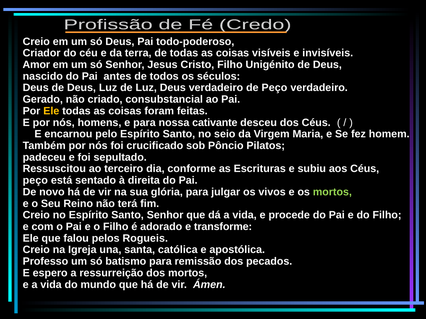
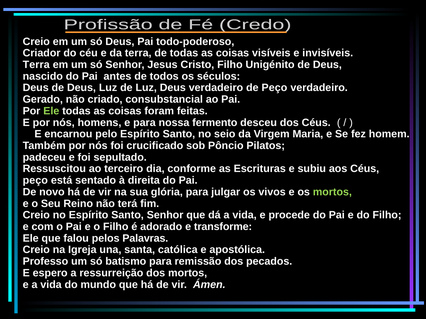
Amor: Amor -> Terra (36, 65)
Ele colour: yellow -> light green (51, 111)
cativante: cativante -> fermento (215, 123)
Rogueis: Rogueis -> Palavras (145, 239)
